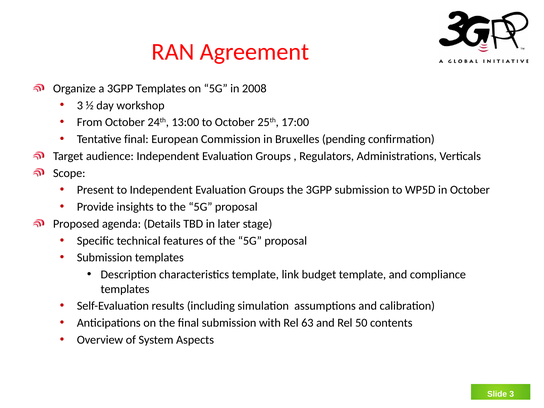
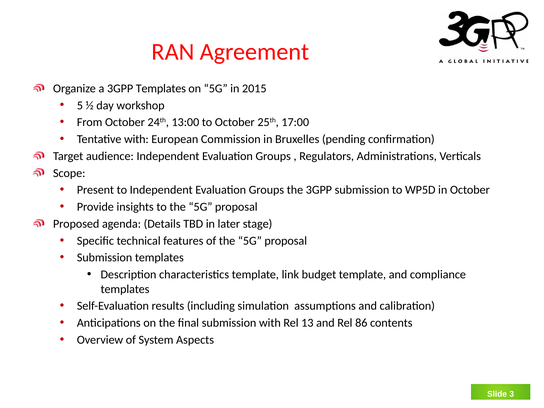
2008: 2008 -> 2015 (254, 88)
3: 3 -> 5 (80, 105)
Tentative final: final -> with (136, 139)
63: 63 -> 13 (307, 323)
50: 50 -> 86 (361, 323)
